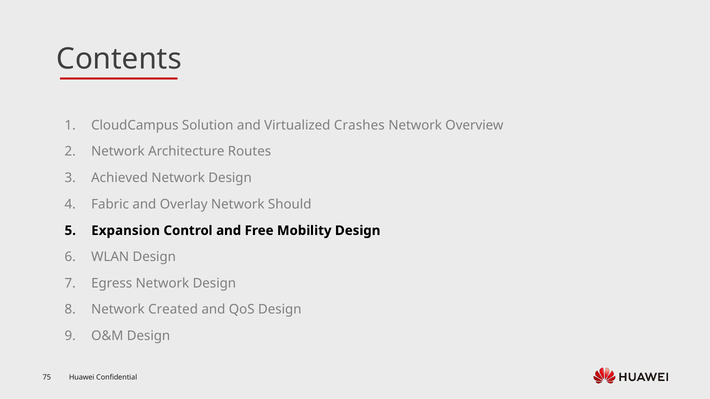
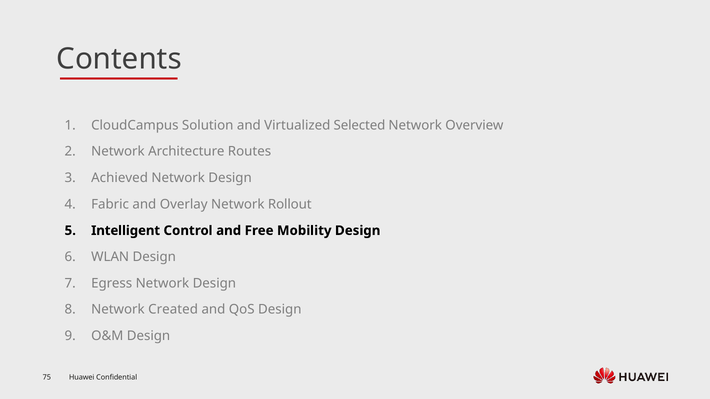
Crashes: Crashes -> Selected (359, 125)
Should: Should -> Rollout (290, 204)
Expansion: Expansion -> Intelligent (126, 231)
